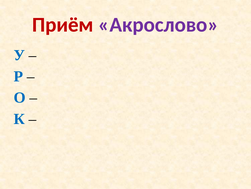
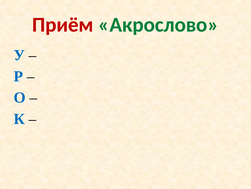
Акрослово colour: purple -> green (158, 25)
